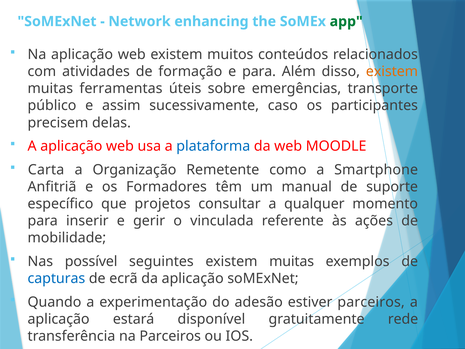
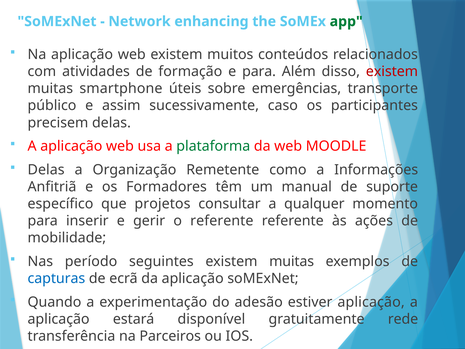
existem colour: orange -> red (392, 71)
ferramentas: ferramentas -> smartphone (121, 88)
plataforma colour: blue -> green (213, 146)
Carta: Carta -> Delas (46, 170)
Smartphone: Smartphone -> Informações (376, 170)
o vinculada: vinculada -> referente (222, 221)
possível: possível -> período (91, 261)
estiver parceiros: parceiros -> aplicação (371, 302)
